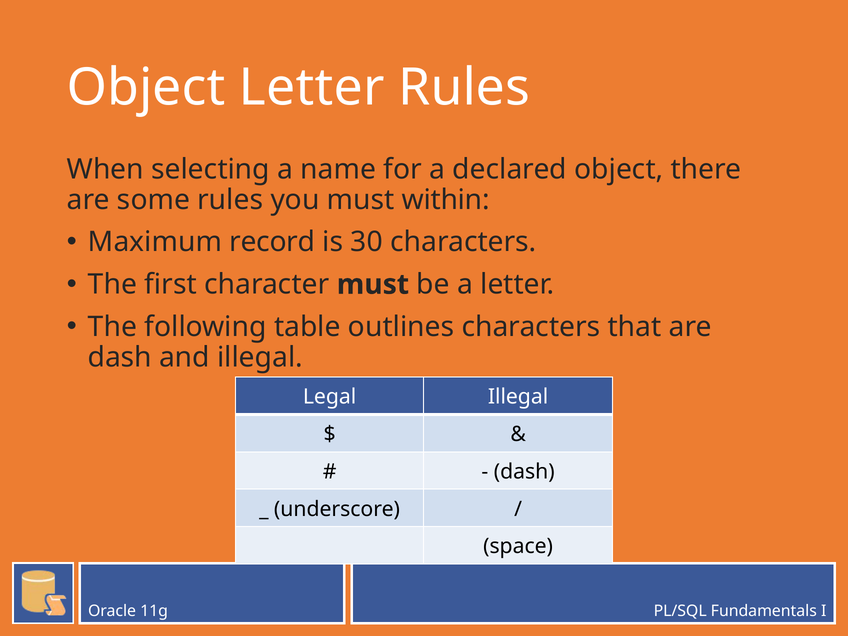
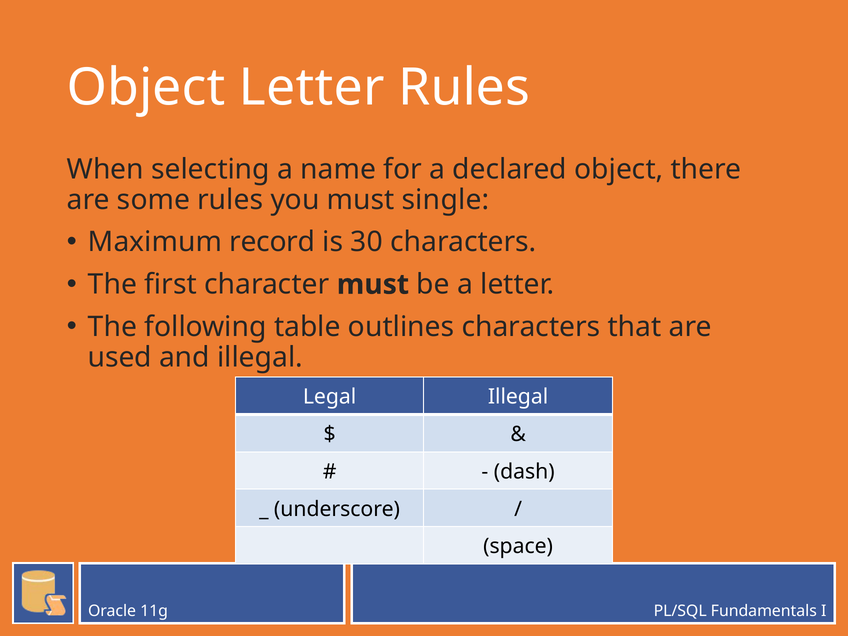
within: within -> single (446, 200)
dash: dash -> used (120, 357)
